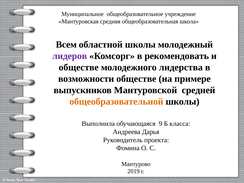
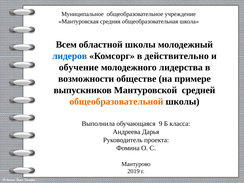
лидеров colour: purple -> blue (70, 56)
рекомендовать: рекомендовать -> действительно (177, 56)
обществе: обществе -> обучение (79, 67)
